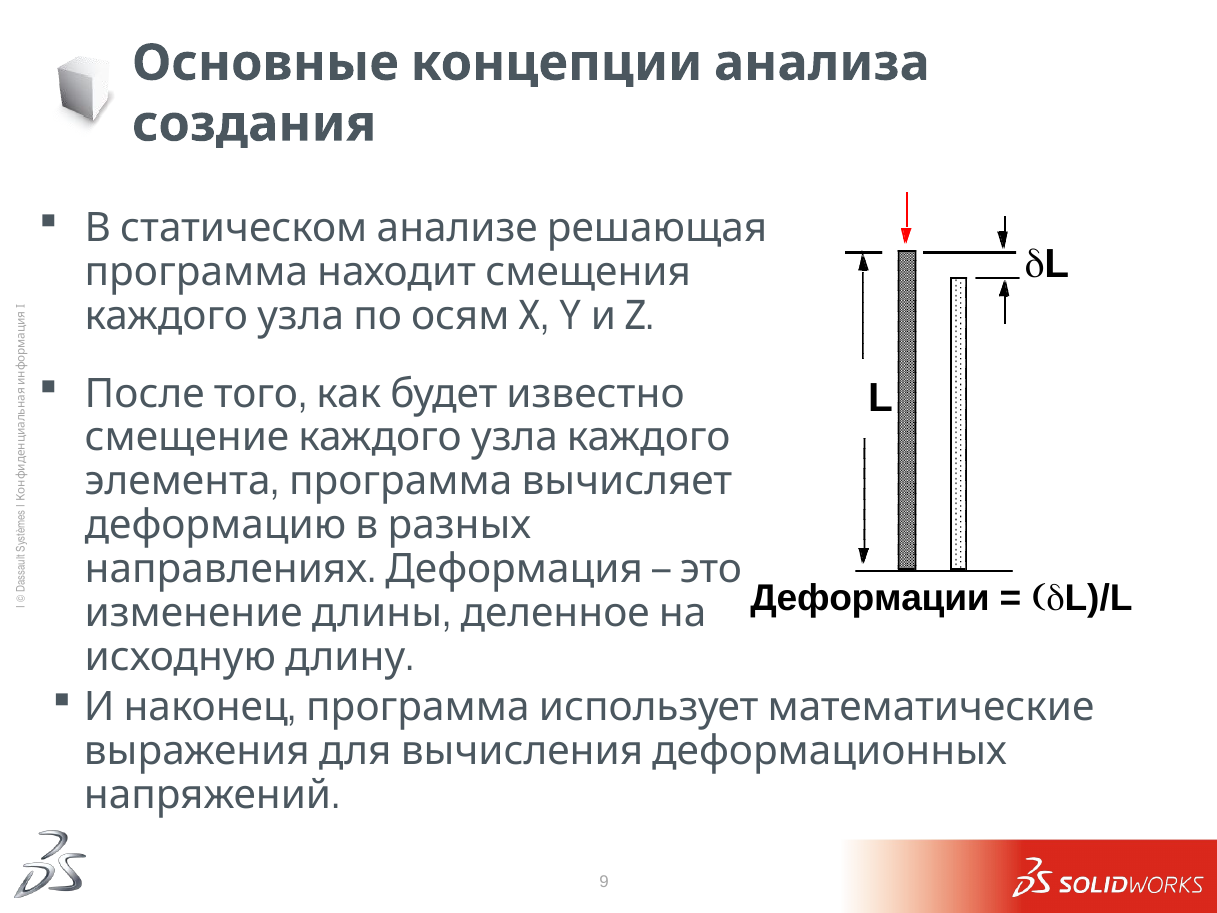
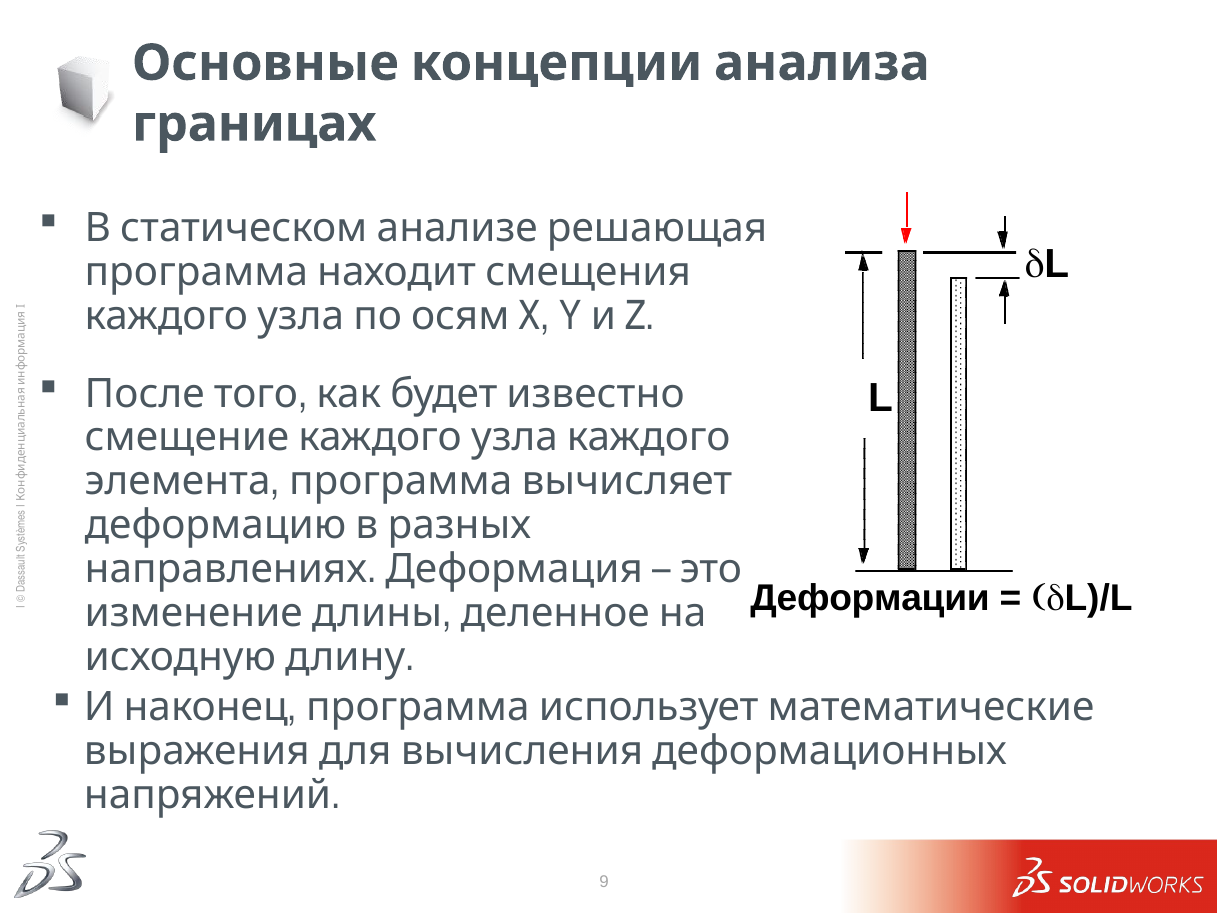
создания: создания -> границах (254, 124)
